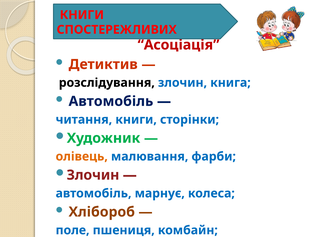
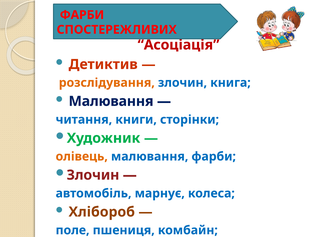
КНИГИ: КНИГИ -> ФАРБИ (82, 15)
розслідування colour: black -> orange (107, 83)
Автомобіль: Автомобіль -> Малювання (111, 101)
